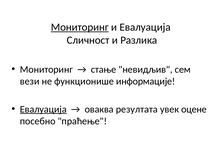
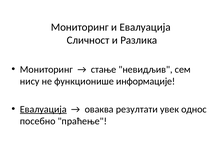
Мониторинг underline: present -> none (80, 27)
вези: вези -> нису (30, 81)
резултата: резултата -> резултати (137, 109)
оцене: оцене -> однос (194, 109)
